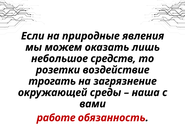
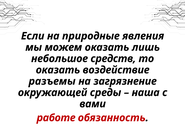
розетки: розетки -> оказать (58, 70)
трогать: трогать -> разъемы (52, 82)
